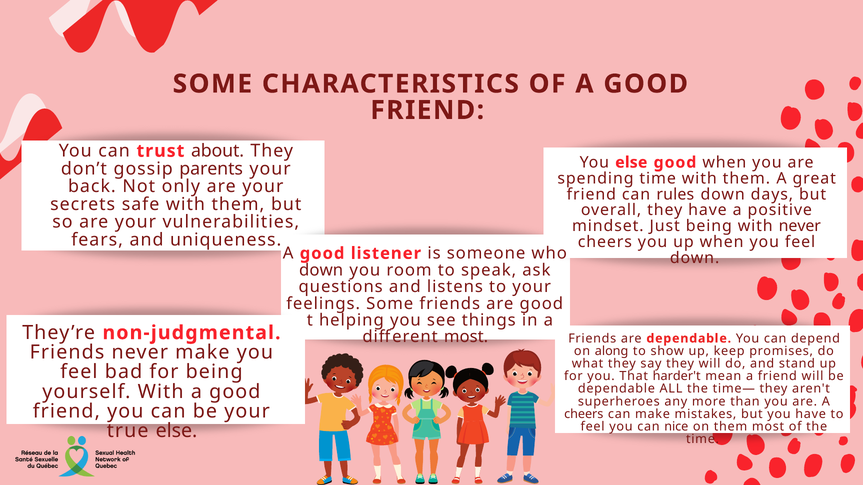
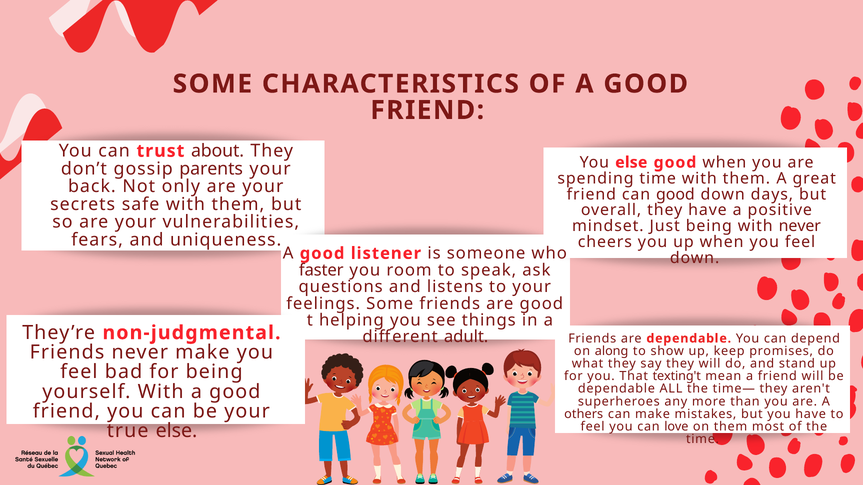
can rules: rules -> good (675, 194)
down: down -> faster (321, 270)
different most: most -> adult (466, 337)
harder't: harder't -> texting't (677, 377)
cheers: cheers -> others (584, 414)
nice: nice -> love (676, 427)
